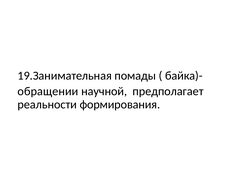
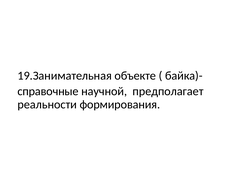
помады: помады -> объекте (135, 76)
обращении: обращении -> справочные (48, 91)
